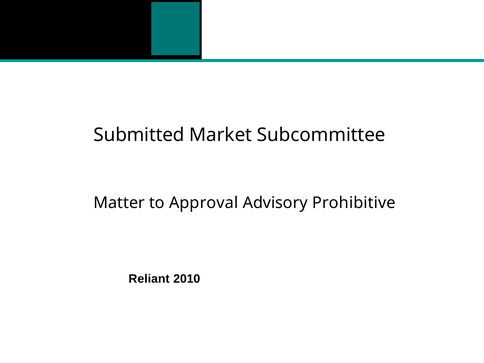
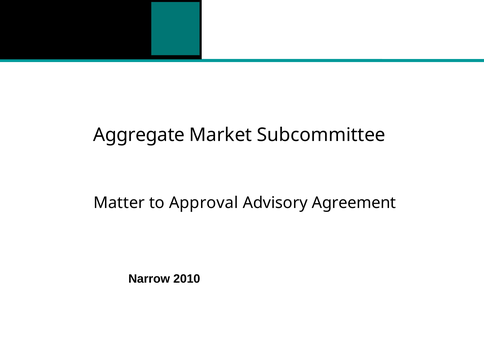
Submitted: Submitted -> Aggregate (139, 135)
Prohibitive: Prohibitive -> Agreement (354, 203)
Reliant: Reliant -> Narrow (149, 279)
